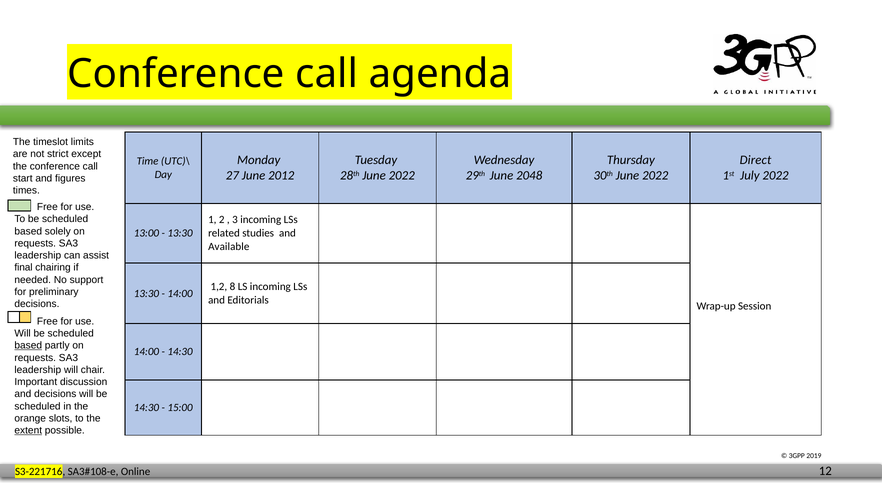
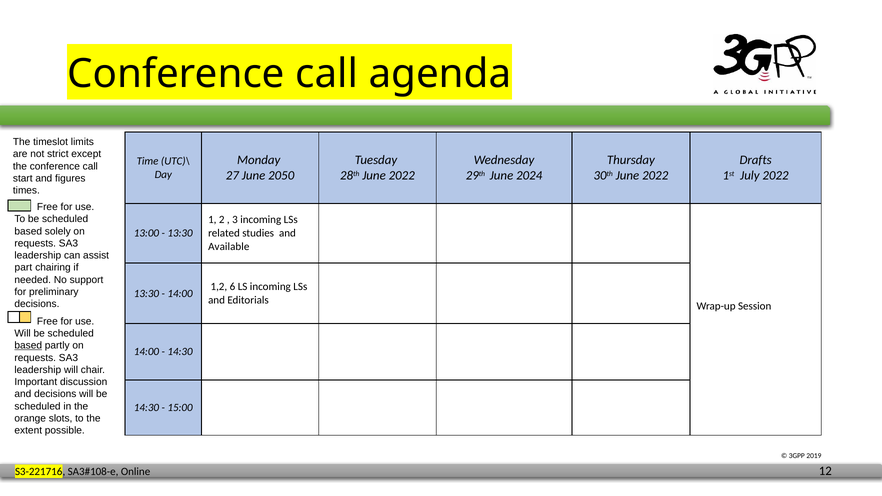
Direct: Direct -> Drafts (756, 160)
2012: 2012 -> 2050 (281, 176)
2048: 2048 -> 2024 (529, 176)
final: final -> part (23, 268)
8: 8 -> 6 (232, 287)
extent underline: present -> none (28, 431)
